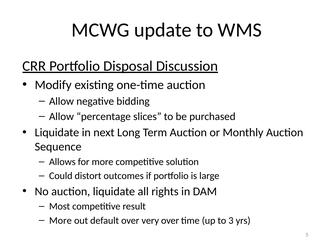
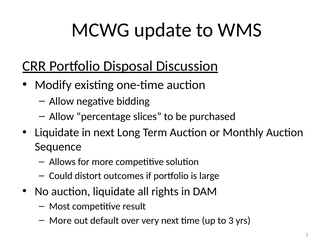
very over: over -> next (170, 220)
